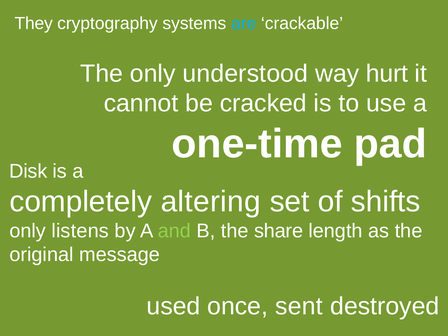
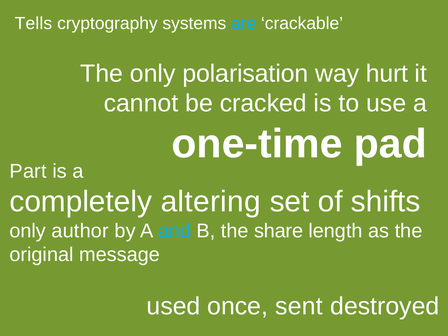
They: They -> Tells (33, 23)
understood: understood -> polarisation (245, 73)
Disk: Disk -> Part (28, 171)
listens: listens -> author (80, 231)
and colour: light green -> light blue (174, 231)
